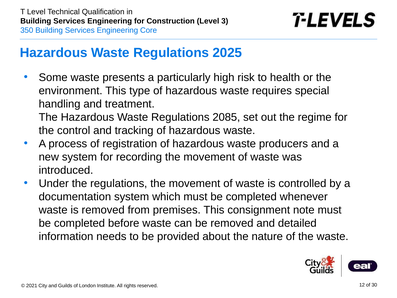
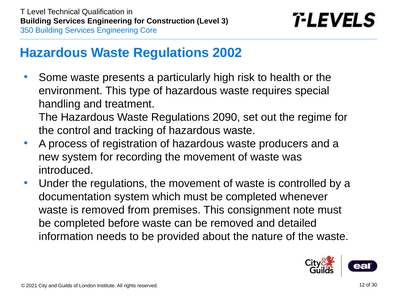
2025: 2025 -> 2002 (227, 53)
2085: 2085 -> 2090 (226, 117)
